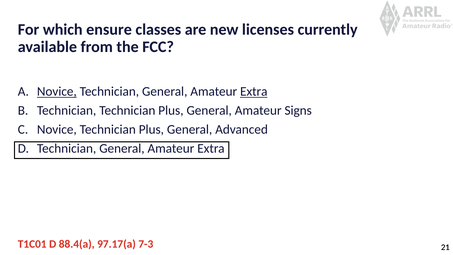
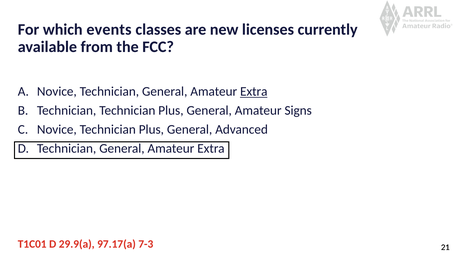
ensure: ensure -> events (109, 29)
Novice underline: present -> none (57, 92)
88.4(a: 88.4(a -> 29.9(a (77, 244)
